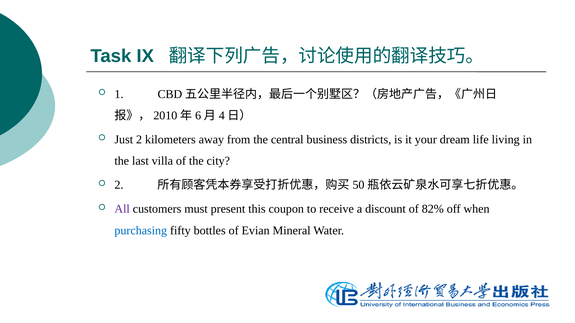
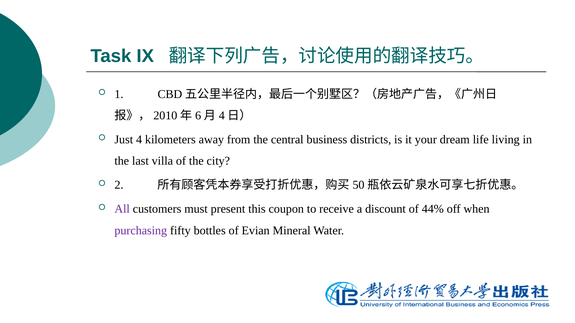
Just 2: 2 -> 4 (139, 140)
82%: 82% -> 44% (433, 209)
purchasing colour: blue -> purple (141, 231)
